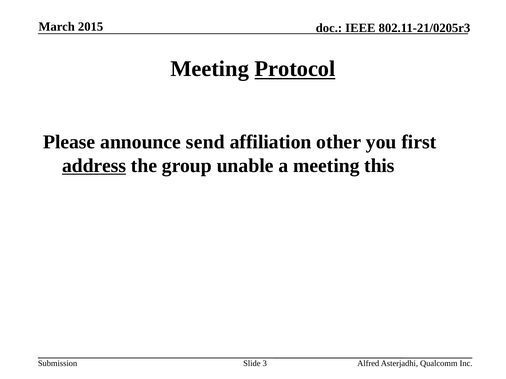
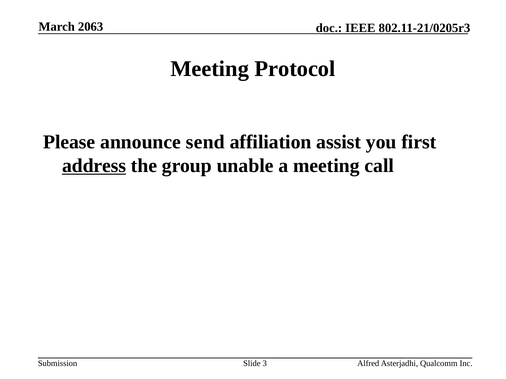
2015: 2015 -> 2063 (91, 27)
Protocol underline: present -> none (295, 69)
other: other -> assist (339, 142)
this: this -> call (379, 166)
